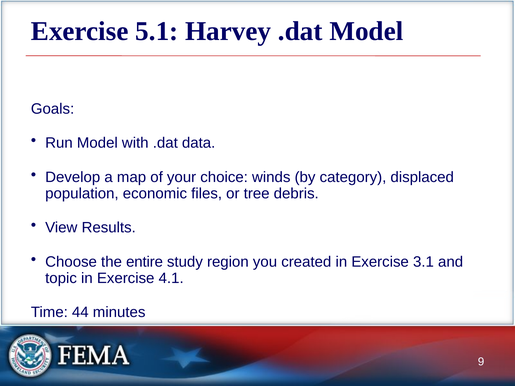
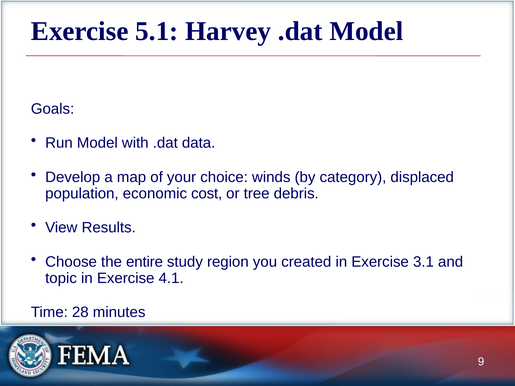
files: files -> cost (207, 194)
44: 44 -> 28 (80, 313)
